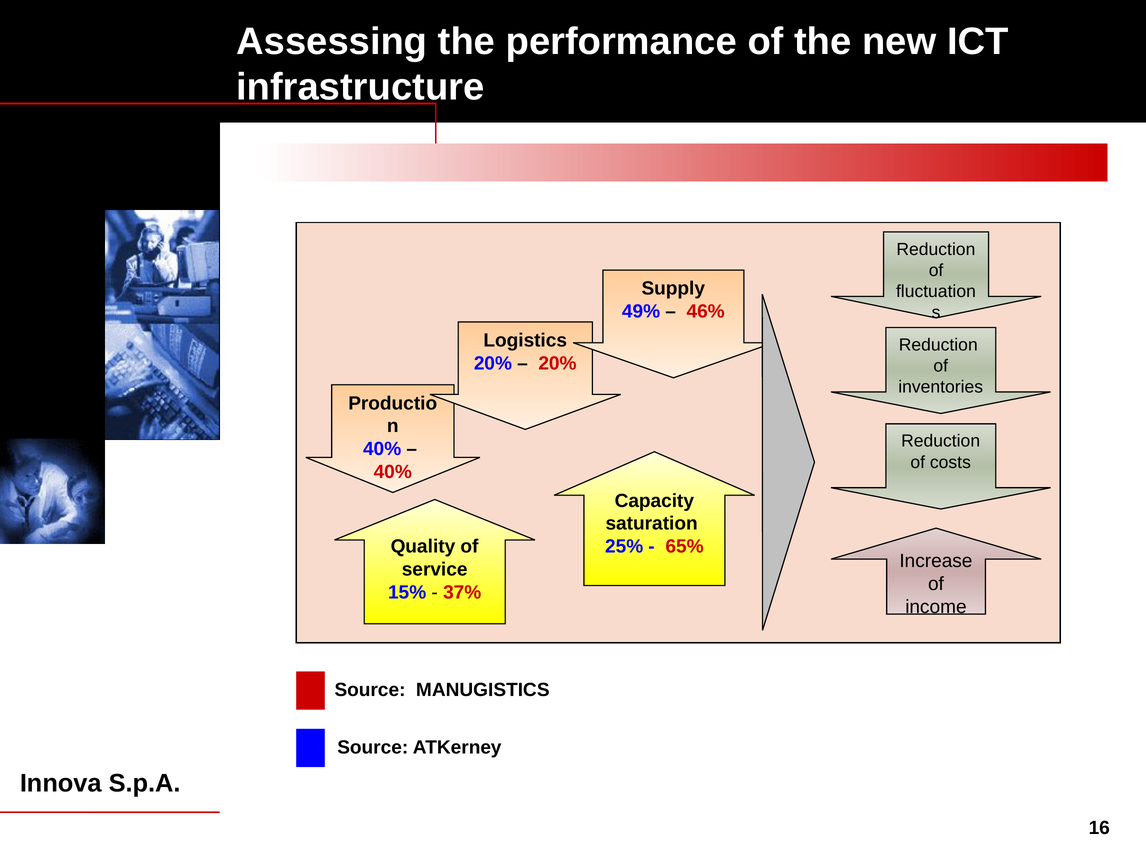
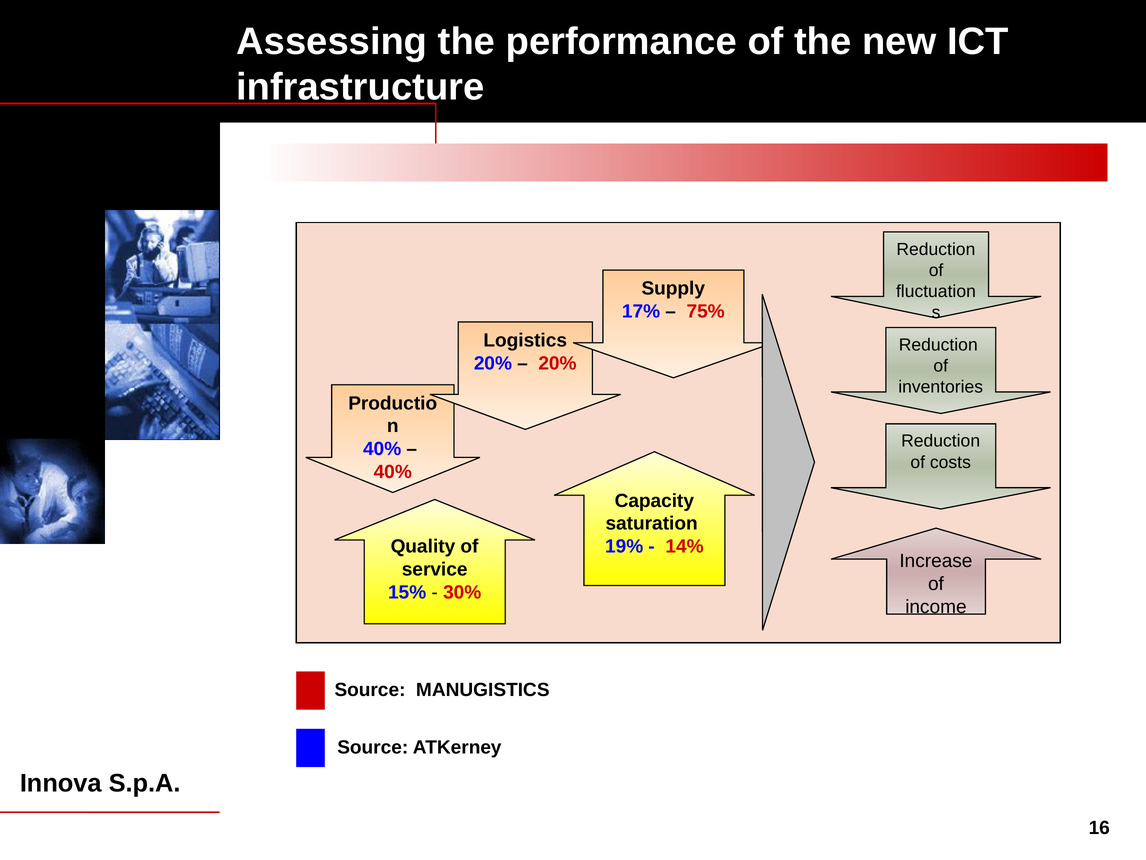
49%: 49% -> 17% (641, 311)
46%: 46% -> 75% (706, 311)
25%: 25% -> 19% (624, 546)
65%: 65% -> 14% (685, 546)
37%: 37% -> 30% (462, 592)
